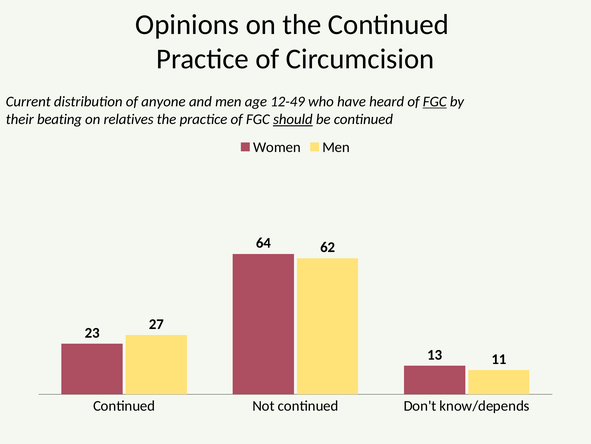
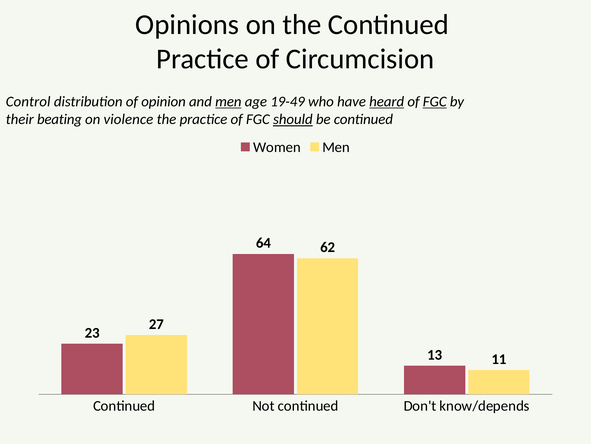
Current: Current -> Control (28, 101)
anyone: anyone -> opinion (163, 101)
men underline: none -> present (228, 101)
12-49: 12-49 -> 19-49 (288, 101)
heard underline: none -> present (387, 101)
relatives: relatives -> violence (128, 119)
